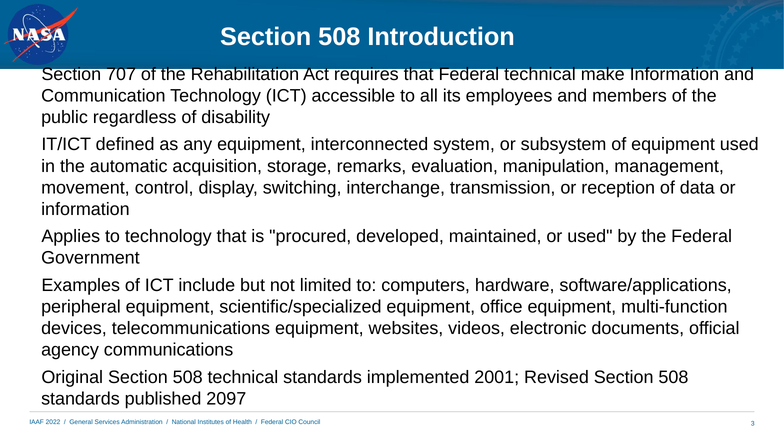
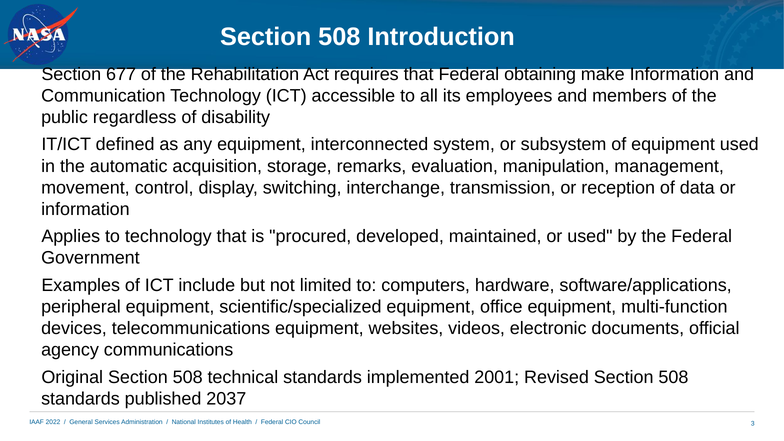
707: 707 -> 677 (121, 74)
Federal technical: technical -> obtaining (540, 74)
2097: 2097 -> 2037 (226, 399)
